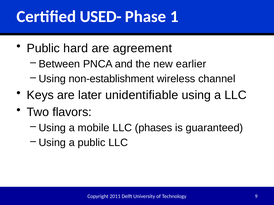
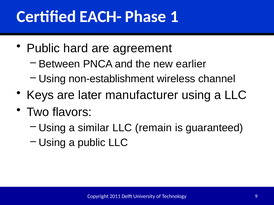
USED-: USED- -> EACH- (101, 17)
unidentifiable: unidentifiable -> manufacturer (142, 95)
mobile: mobile -> similar (94, 128)
phases: phases -> remain (154, 128)
